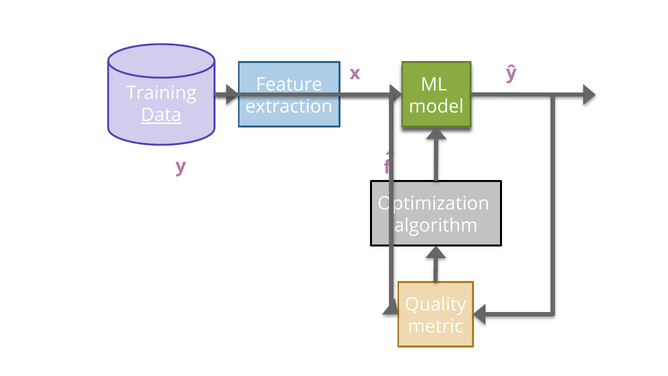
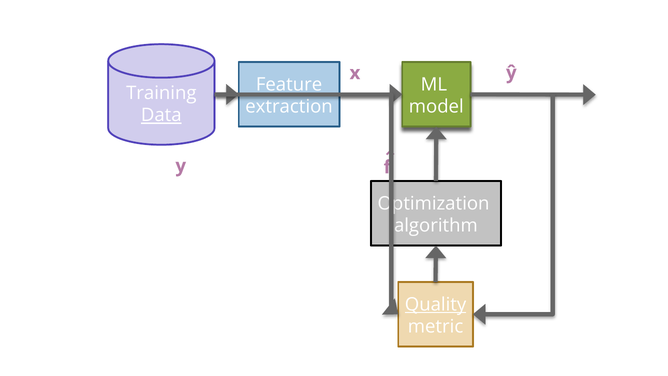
Quality underline: none -> present (436, 304)
